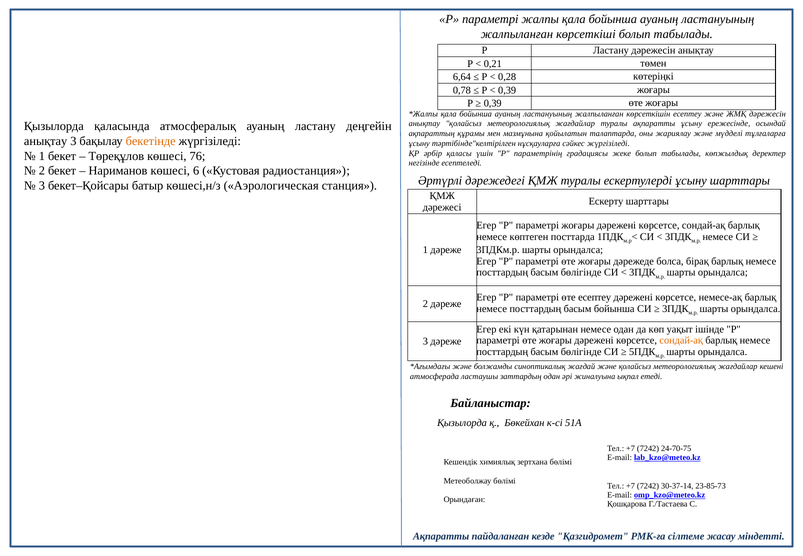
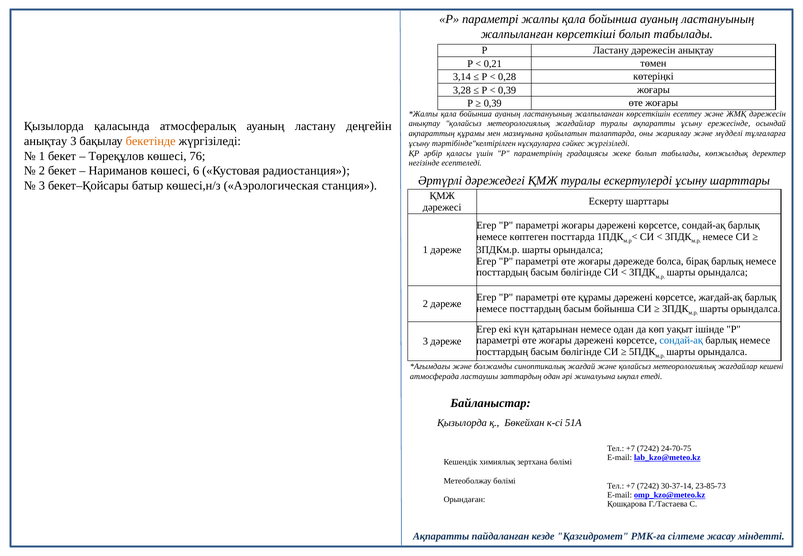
6,64: 6,64 -> 3,14 (462, 77)
0,78: 0,78 -> 3,28 (462, 90)
өте есептеу: есептеу -> құрамы (595, 297)
немесе-ақ: немесе-ақ -> жағдай-ақ (720, 297)
сондай-ақ colour: orange -> blue (681, 340)
